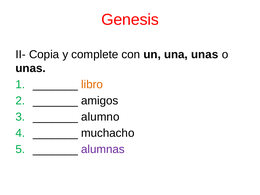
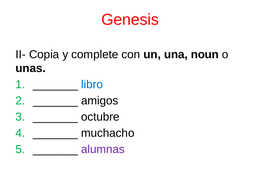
una unas: unas -> noun (205, 55)
libro colour: orange -> blue (92, 85)
alumno: alumno -> octubre (100, 117)
